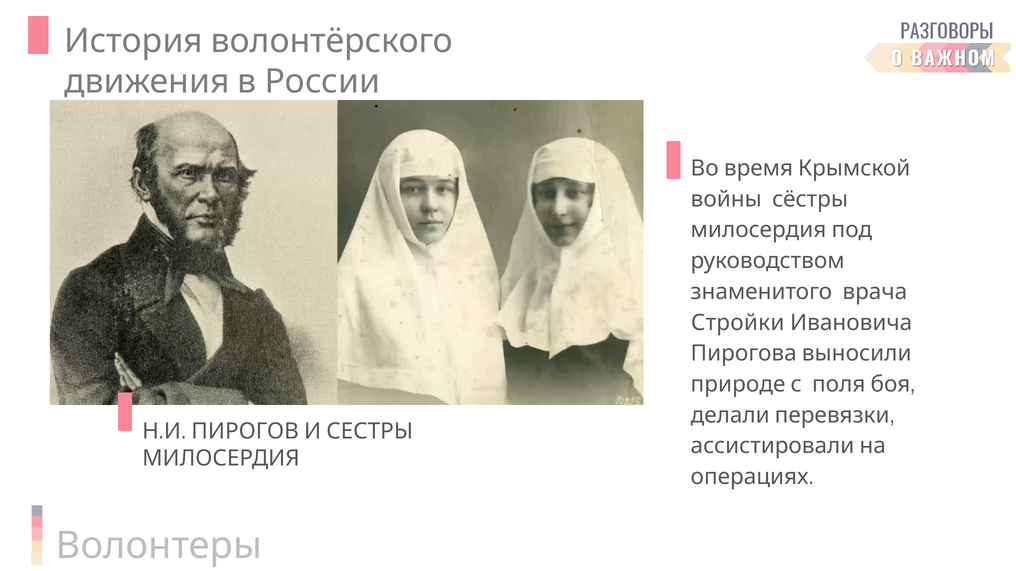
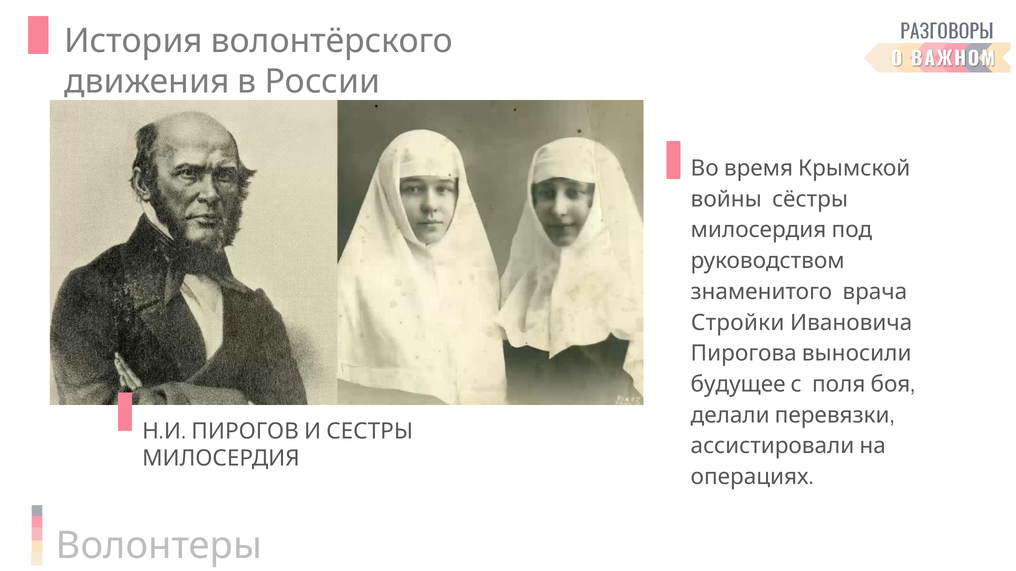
природе: природе -> будущее (738, 385)
